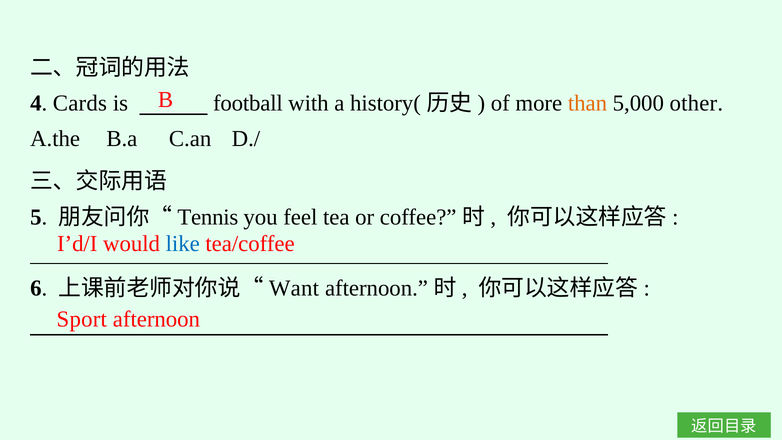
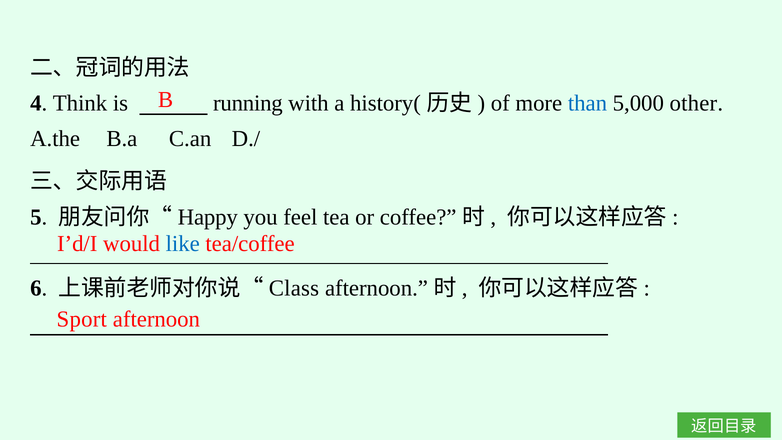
Cards: Cards -> Think (80, 103)
football: football -> running (248, 103)
than colour: orange -> blue (587, 103)
Tennis: Tennis -> Happy (208, 217)
Want: Want -> Class (294, 288)
